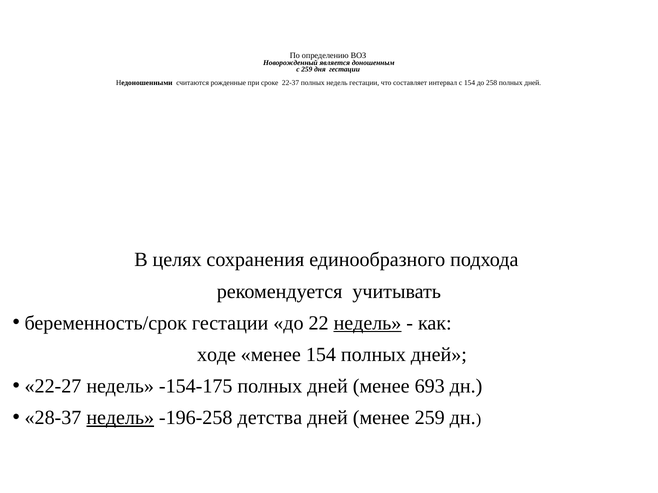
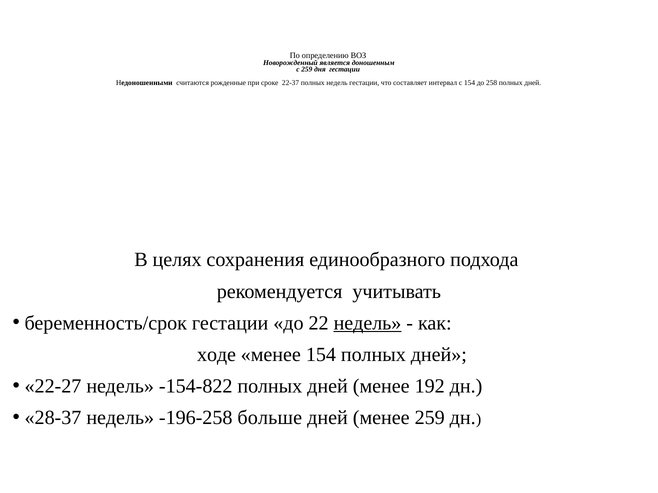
-154-175: -154-175 -> -154-822 (196, 387)
693: 693 -> 192 (430, 387)
недель underline: present -> none (120, 418)
детства: детства -> больше (270, 418)
